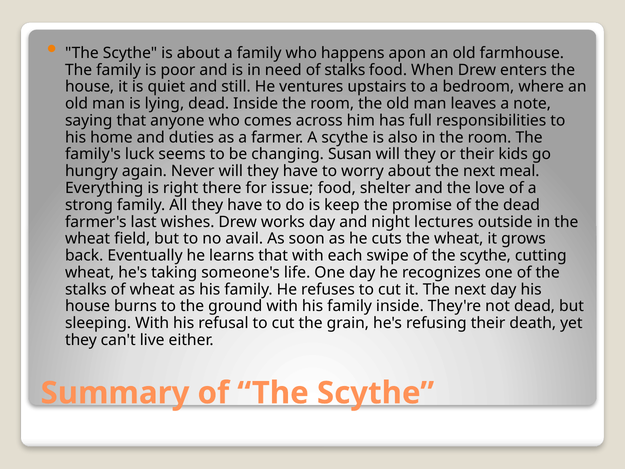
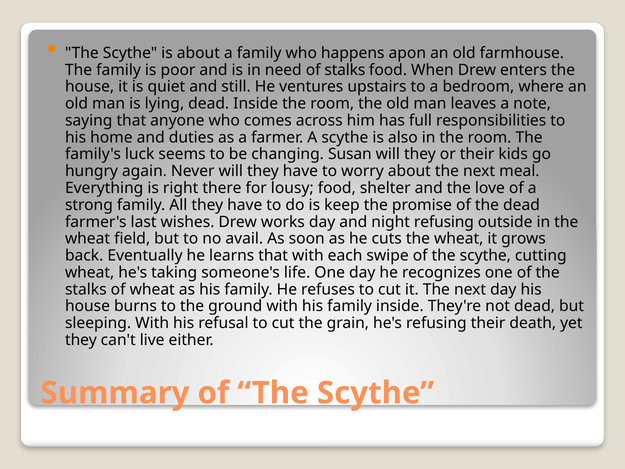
issue: issue -> lousy (292, 188)
night lectures: lectures -> refusing (444, 222)
